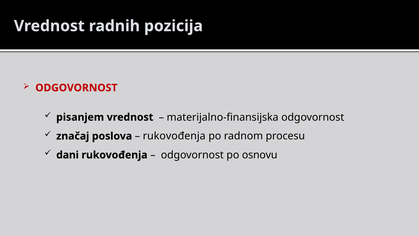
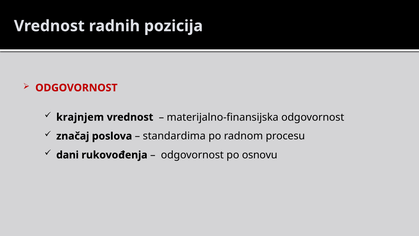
pisanjem: pisanjem -> krajnjem (80, 117)
rukovođenja: rukovođenja -> standardima (174, 136)
